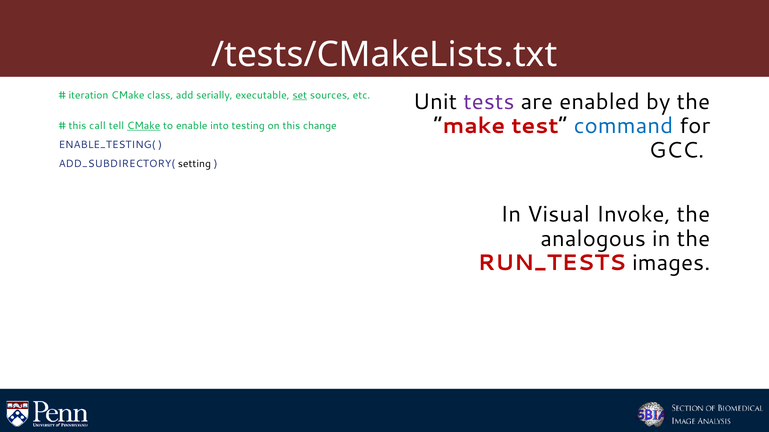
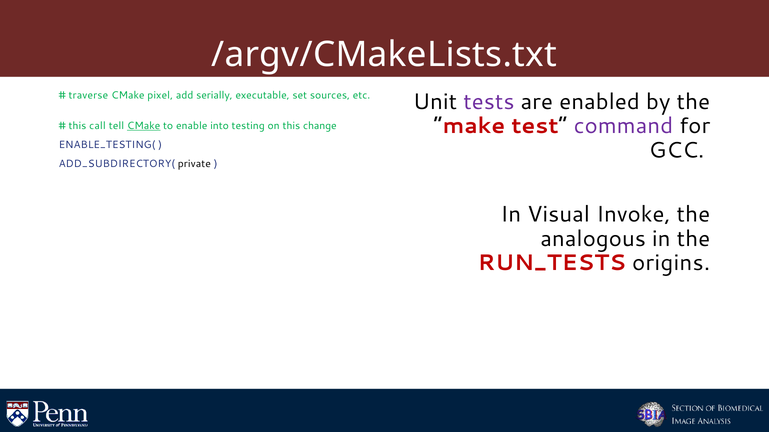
/tests/CMakeLists.txt: /tests/CMakeLists.txt -> /argv/CMakeLists.txt (384, 55)
iteration: iteration -> traverse (88, 95)
class: class -> pixel (160, 95)
set underline: present -> none (300, 95)
command colour: blue -> purple (623, 126)
setting: setting -> private (194, 164)
images: images -> origins (671, 263)
